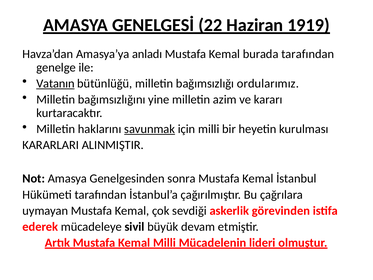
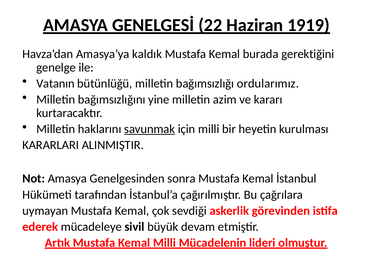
anladı: anladı -> kaldık (147, 54)
burada tarafından: tarafından -> gerektiğini (308, 54)
Vatanın underline: present -> none (55, 83)
